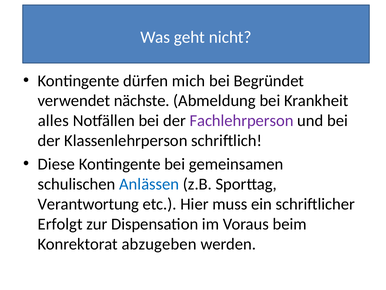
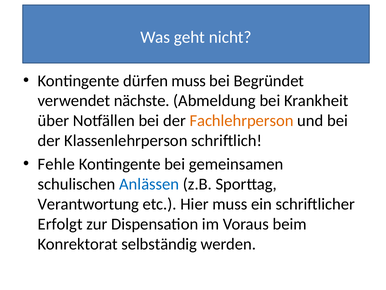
dürfen mich: mich -> muss (189, 81)
alles: alles -> über (53, 121)
Fachlehrperson colour: purple -> orange (242, 121)
Diese: Diese -> Fehle (56, 164)
abzugeben: abzugeben -> selbständig (159, 244)
